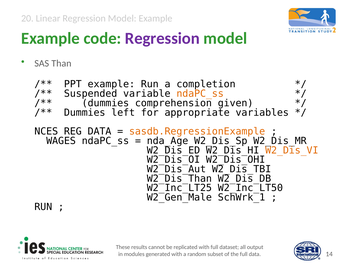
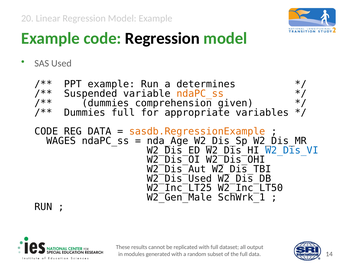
Regression colour: purple -> black (162, 38)
Than: Than -> Used (61, 63)
completion: completion -> determines (206, 84)
Dummies left: left -> full (123, 112)
NCES: NCES -> CODE (46, 131)
W2_Dis_VI colour: orange -> blue (292, 150)
W2_Dis_Than: W2_Dis_Than -> W2_Dis_Used (179, 178)
